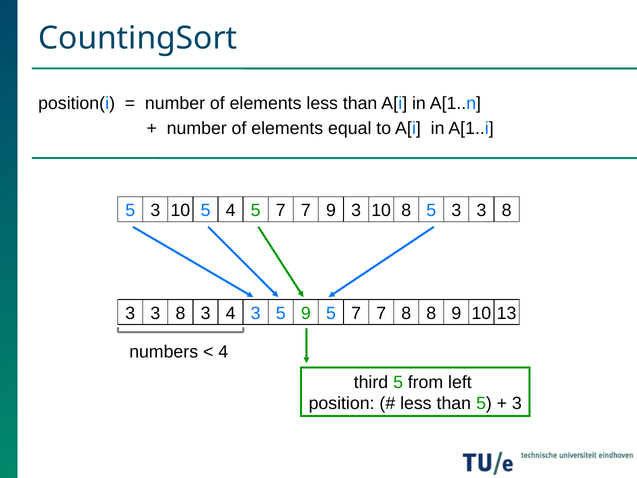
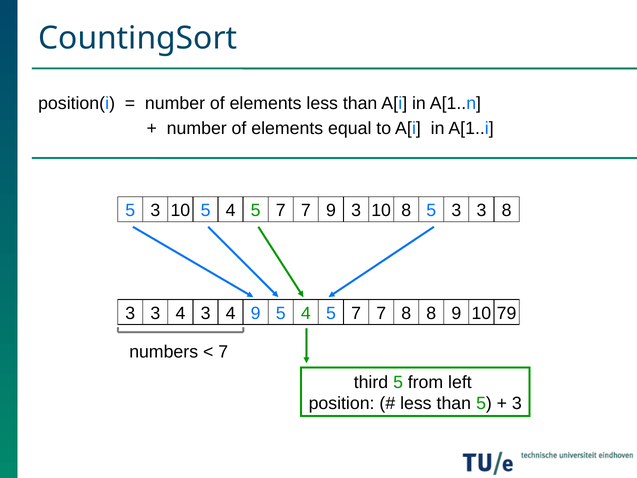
8: 8 -> 4 (180, 313)
4 3: 3 -> 9 (256, 313)
9: 9 -> 4 (306, 313)
13: 13 -> 79 (507, 313)
4: 4 -> 7 (223, 352)
